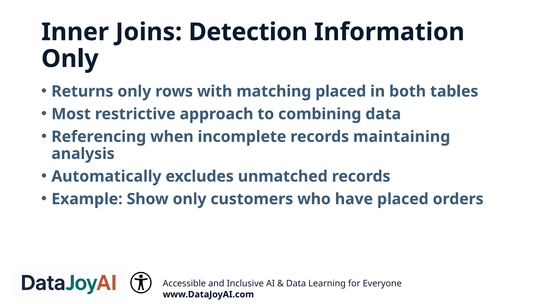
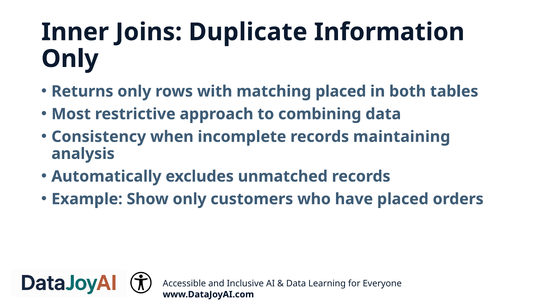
Detection: Detection -> Duplicate (248, 32)
Referencing: Referencing -> Consistency (99, 137)
